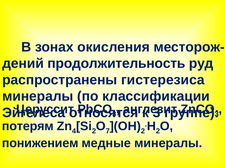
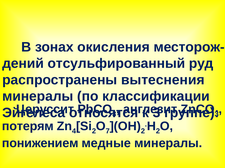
продолжительность: продолжительность -> отсульфированный (116, 64)
гистерезиса: гистерезиса -> вытеснения (163, 80)
